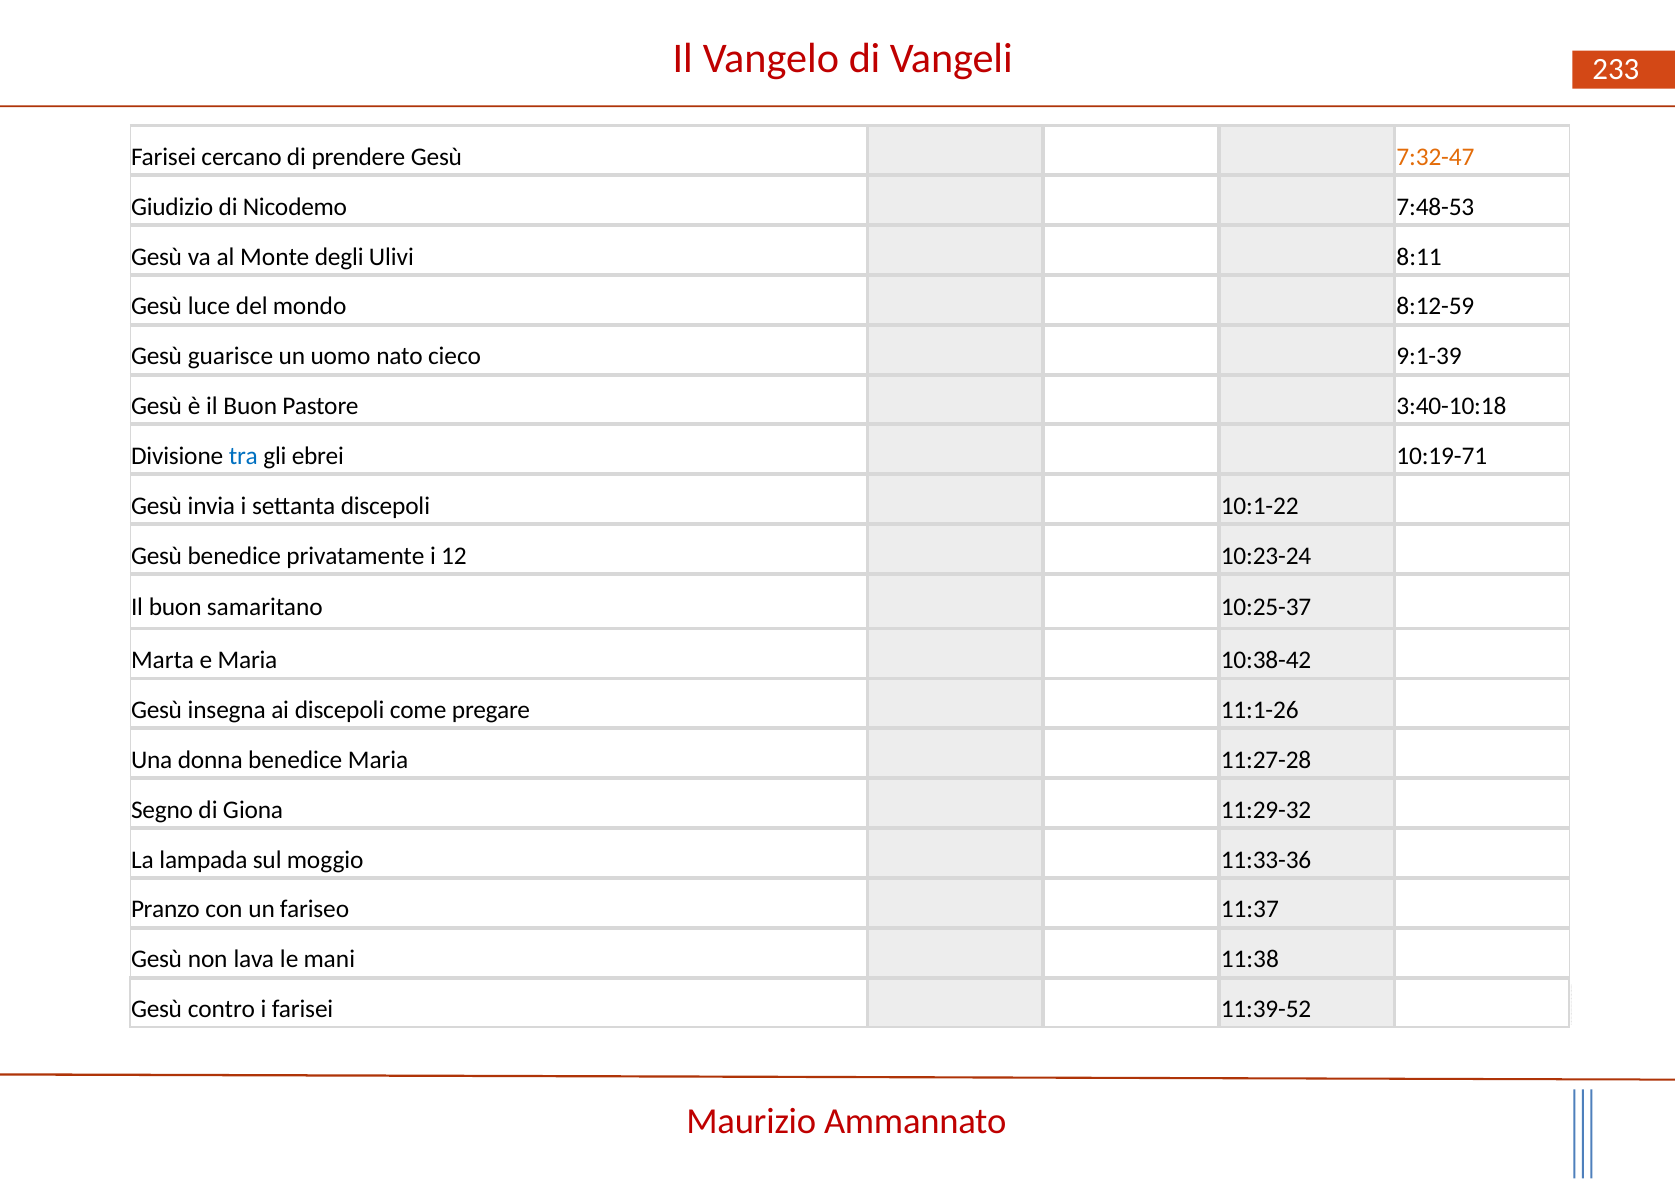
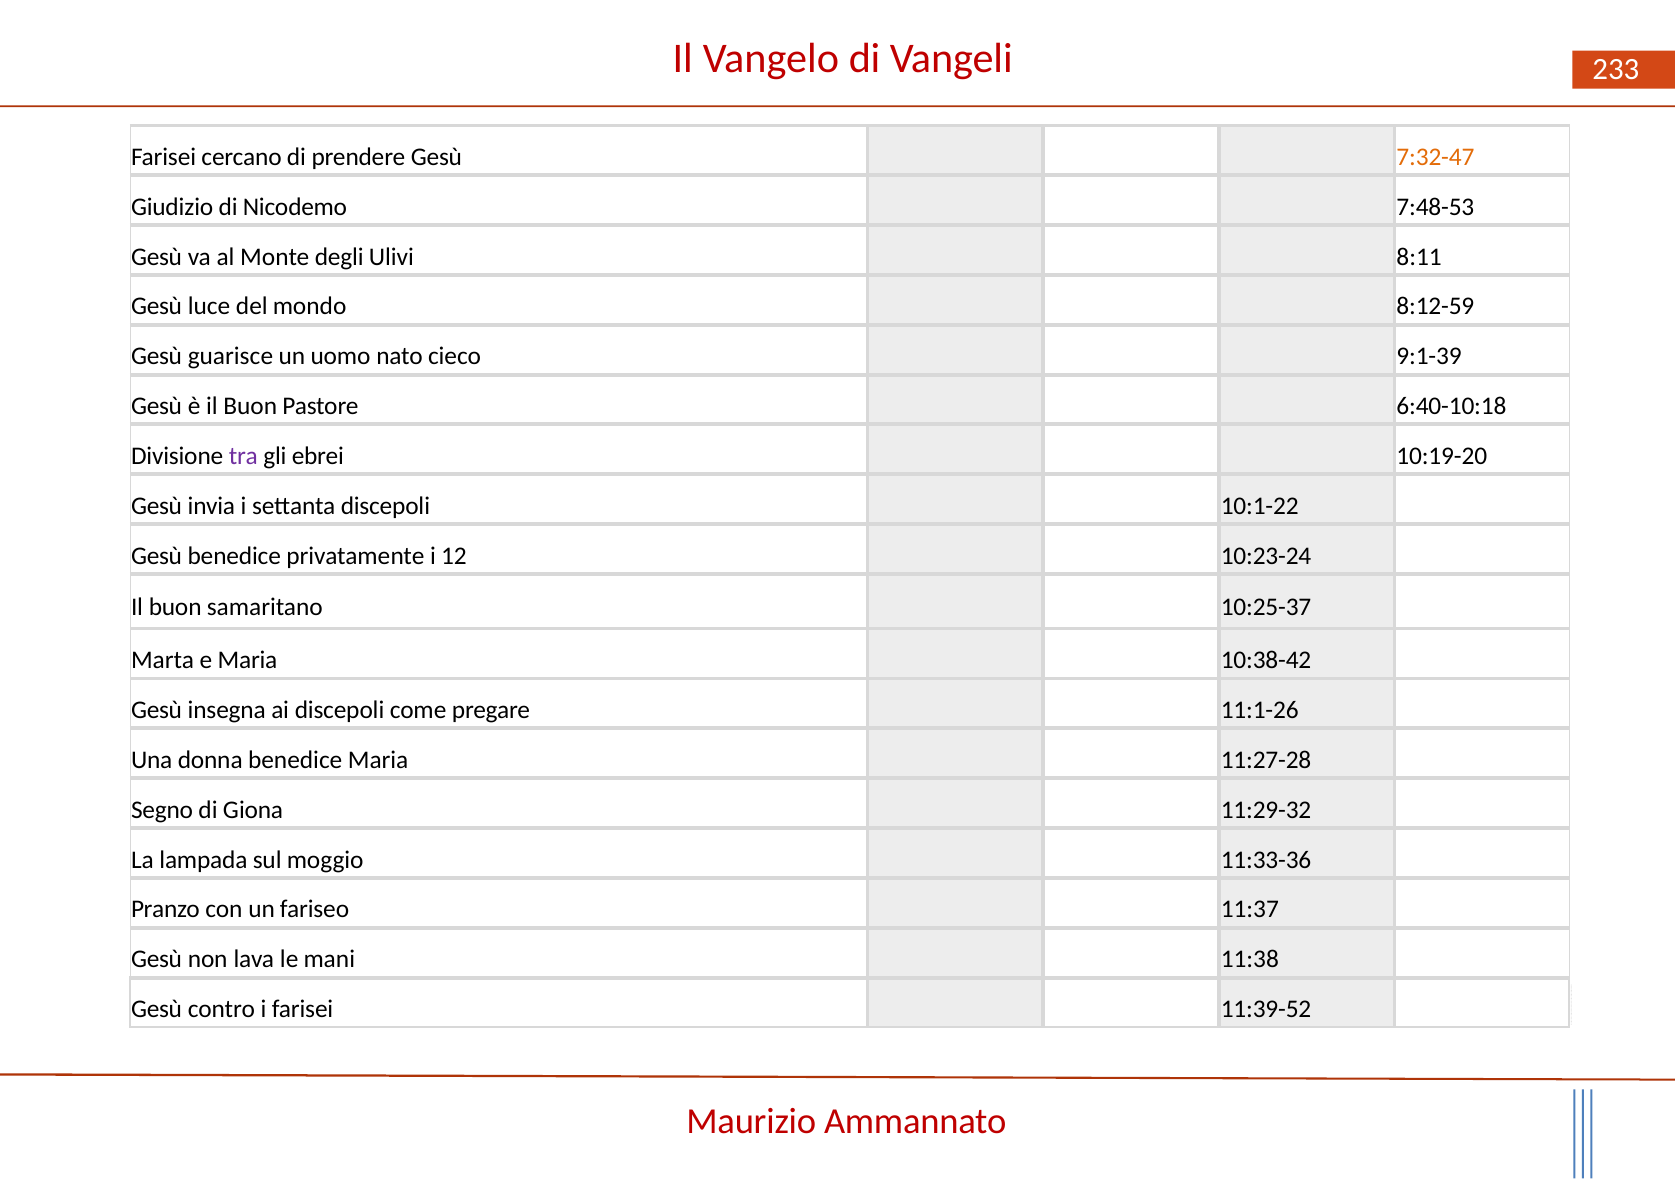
3:40-10:18: 3:40-10:18 -> 6:40-10:18 (1451, 407)
tra colour: blue -> purple (243, 456)
10:19-71: 10:19-71 -> 10:19-20 (1442, 456)
